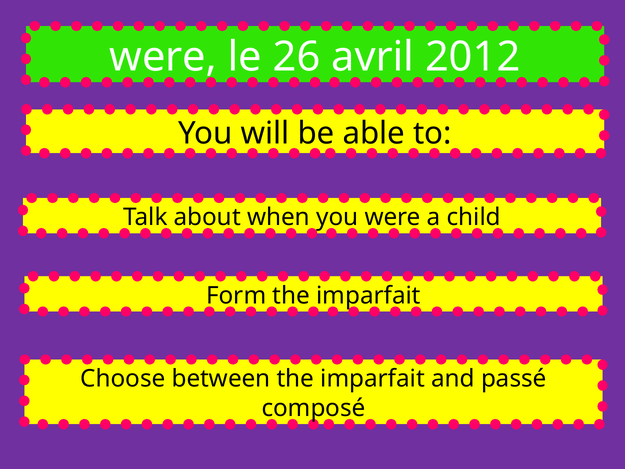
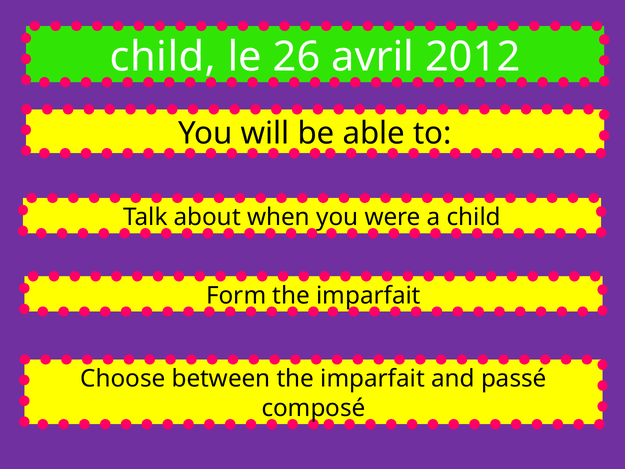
were: were -> child (163, 57)
